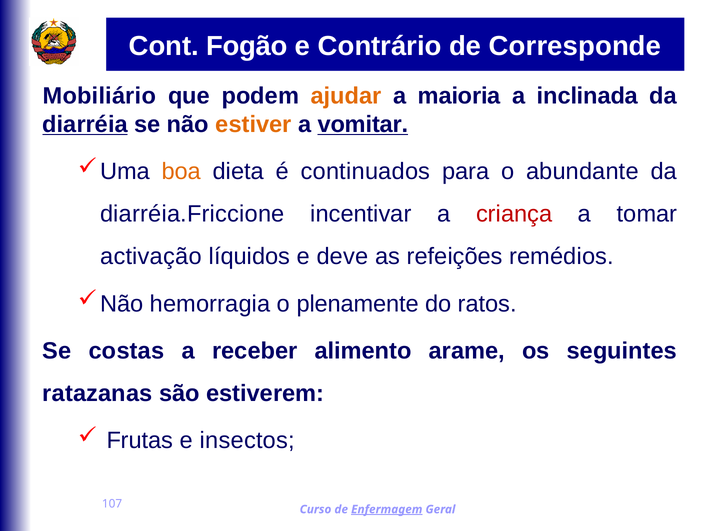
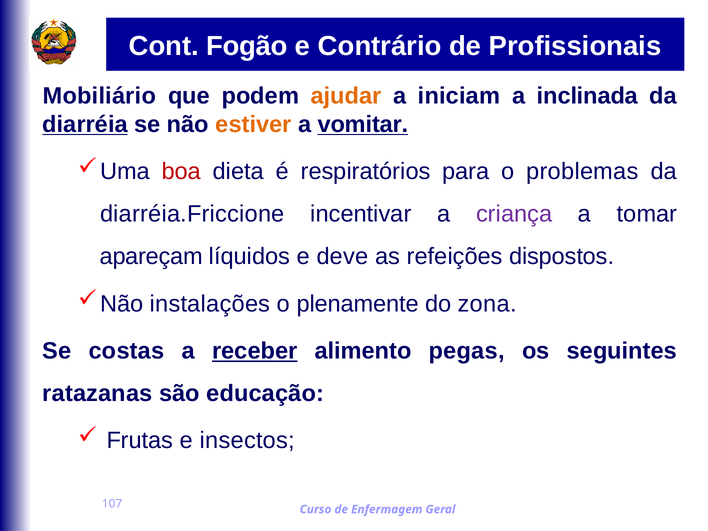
Corresponde: Corresponde -> Profissionais (575, 46)
maioria: maioria -> iniciam (459, 96)
boa colour: orange -> red (181, 172)
continuados: continuados -> respiratórios (366, 172)
abundante: abundante -> problemas (582, 172)
criança colour: red -> purple (514, 214)
activação: activação -> apareçam (151, 257)
remédios: remédios -> dispostos (562, 257)
hemorragia: hemorragia -> instalações (210, 304)
ratos: ratos -> zona (487, 304)
receber underline: none -> present (255, 351)
arame: arame -> pegas (467, 351)
estiverem: estiverem -> educação (265, 393)
Enfermagem underline: present -> none (387, 509)
